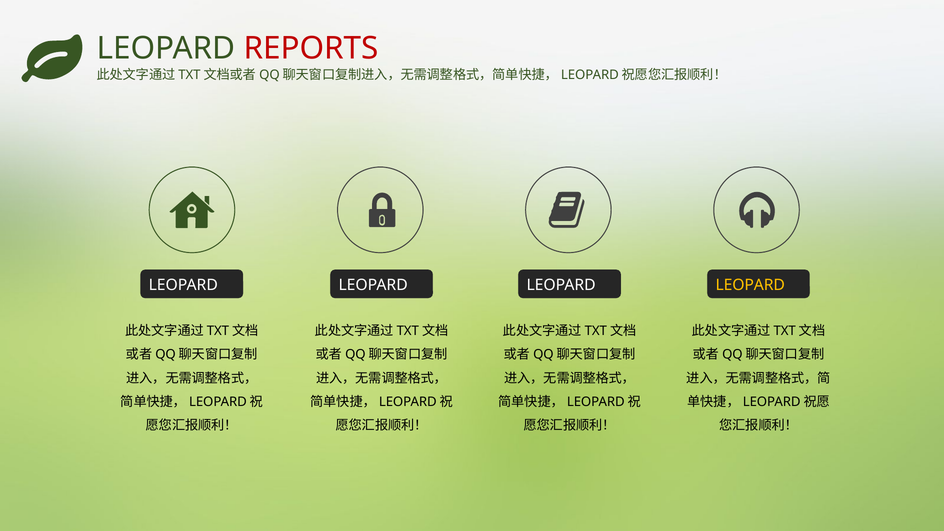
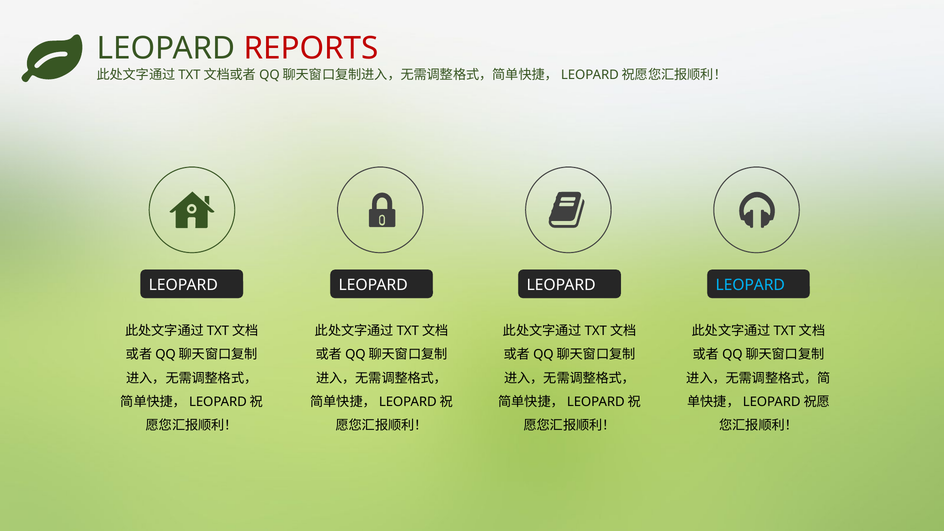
LEOPARD colour: yellow -> light blue (750, 285)
